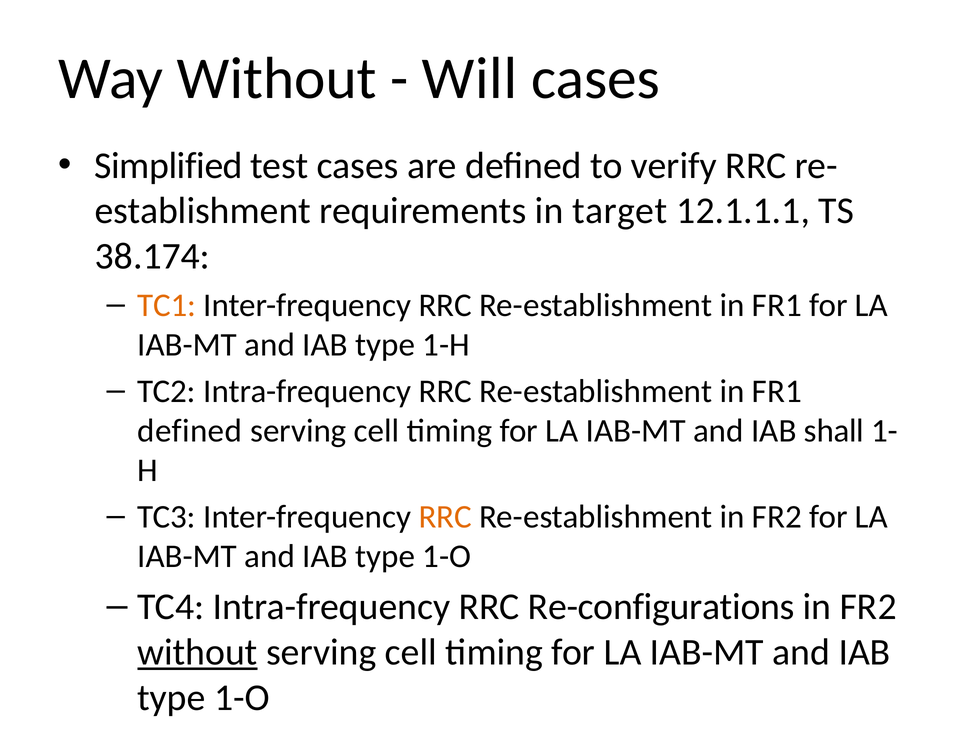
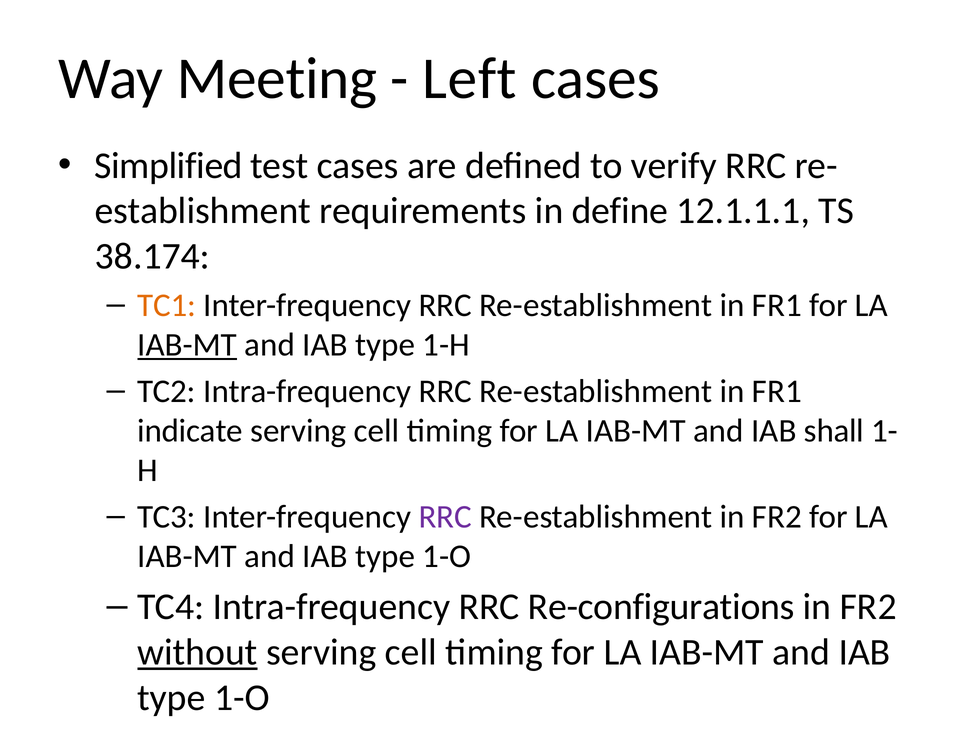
Way Without: Without -> Meeting (277, 79)
Will: Will -> Left (469, 79)
target: target -> define (620, 211)
IAB-MT underline: none -> present (187, 345)
defined: defined -> indicate (190, 431)
RRC colour: orange -> purple (445, 517)
